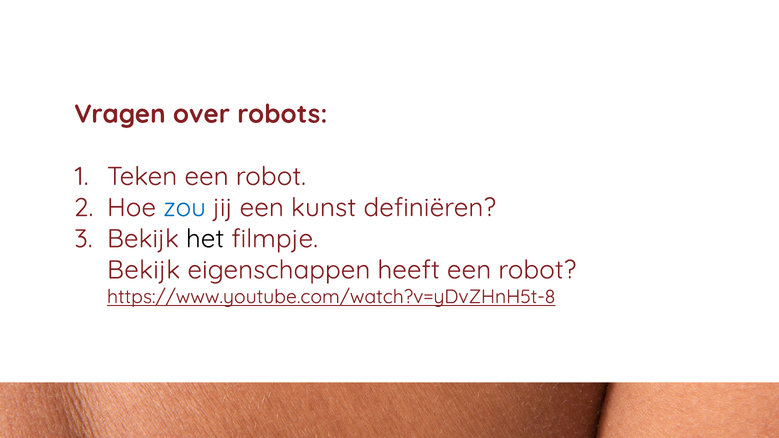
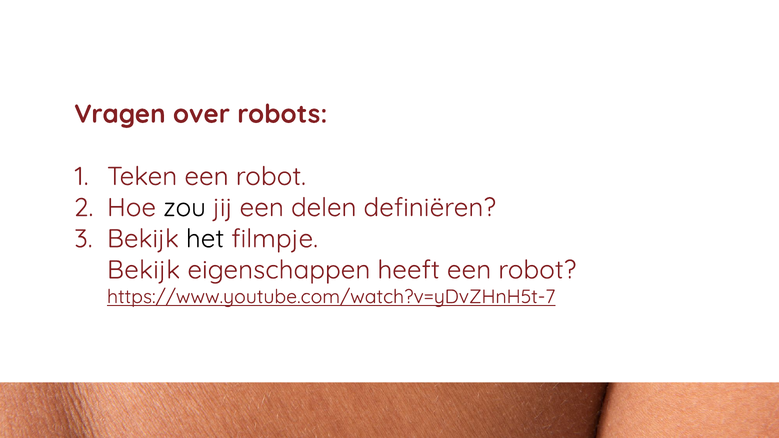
zou colour: blue -> black (185, 208)
kunst: kunst -> delen (324, 208)
https://www.youtube.com/watch?v=yDvZHnH5t-8: https://www.youtube.com/watch?v=yDvZHnH5t-8 -> https://www.youtube.com/watch?v=yDvZHnH5t-7 (331, 297)
